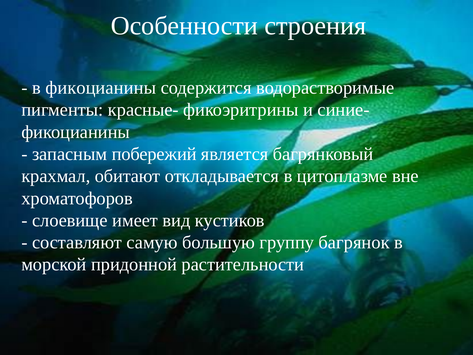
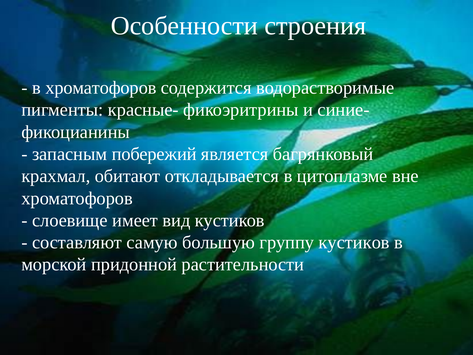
в фикоцианины: фикоцианины -> хроматофоров (101, 88)
группу багрянок: багрянок -> кустиков (354, 242)
